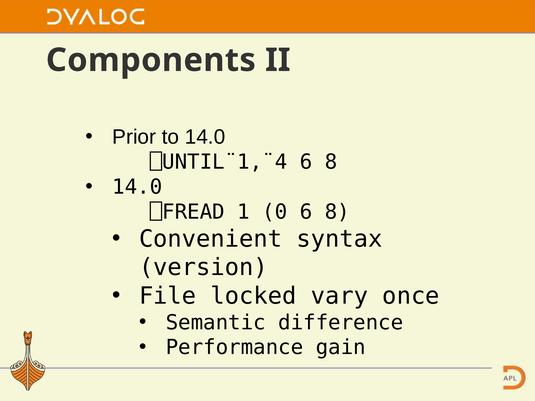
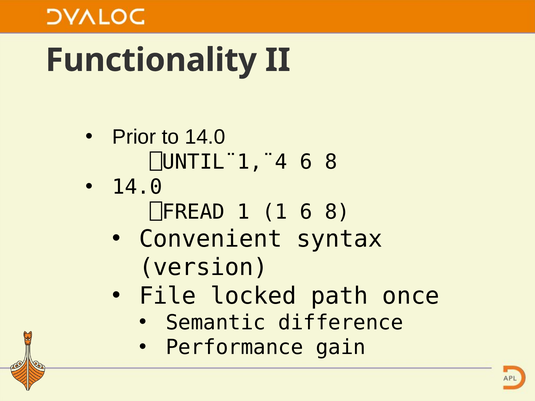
Components: Components -> Functionality (151, 60)
1 0: 0 -> 1 (275, 212)
vary: vary -> path (339, 296)
